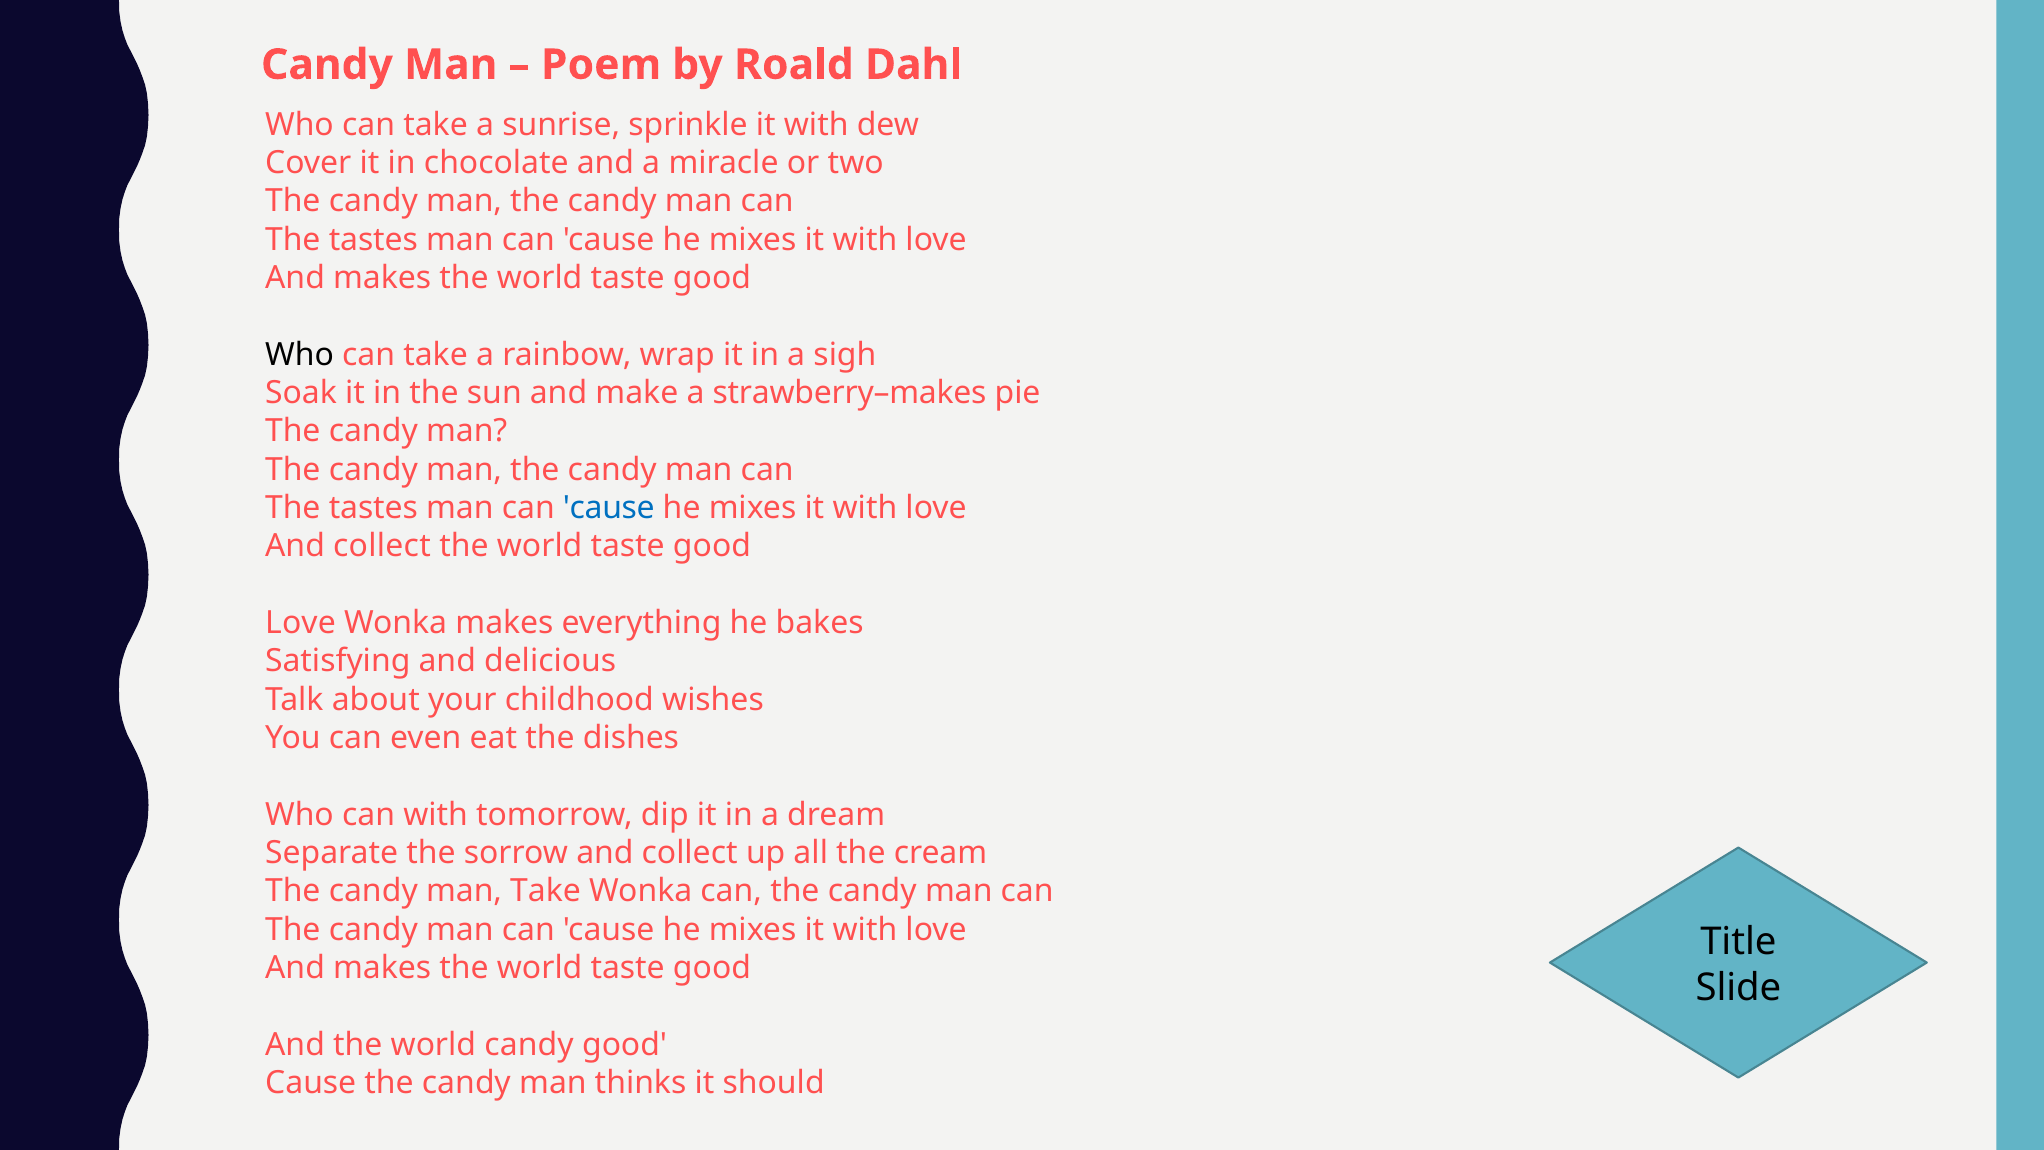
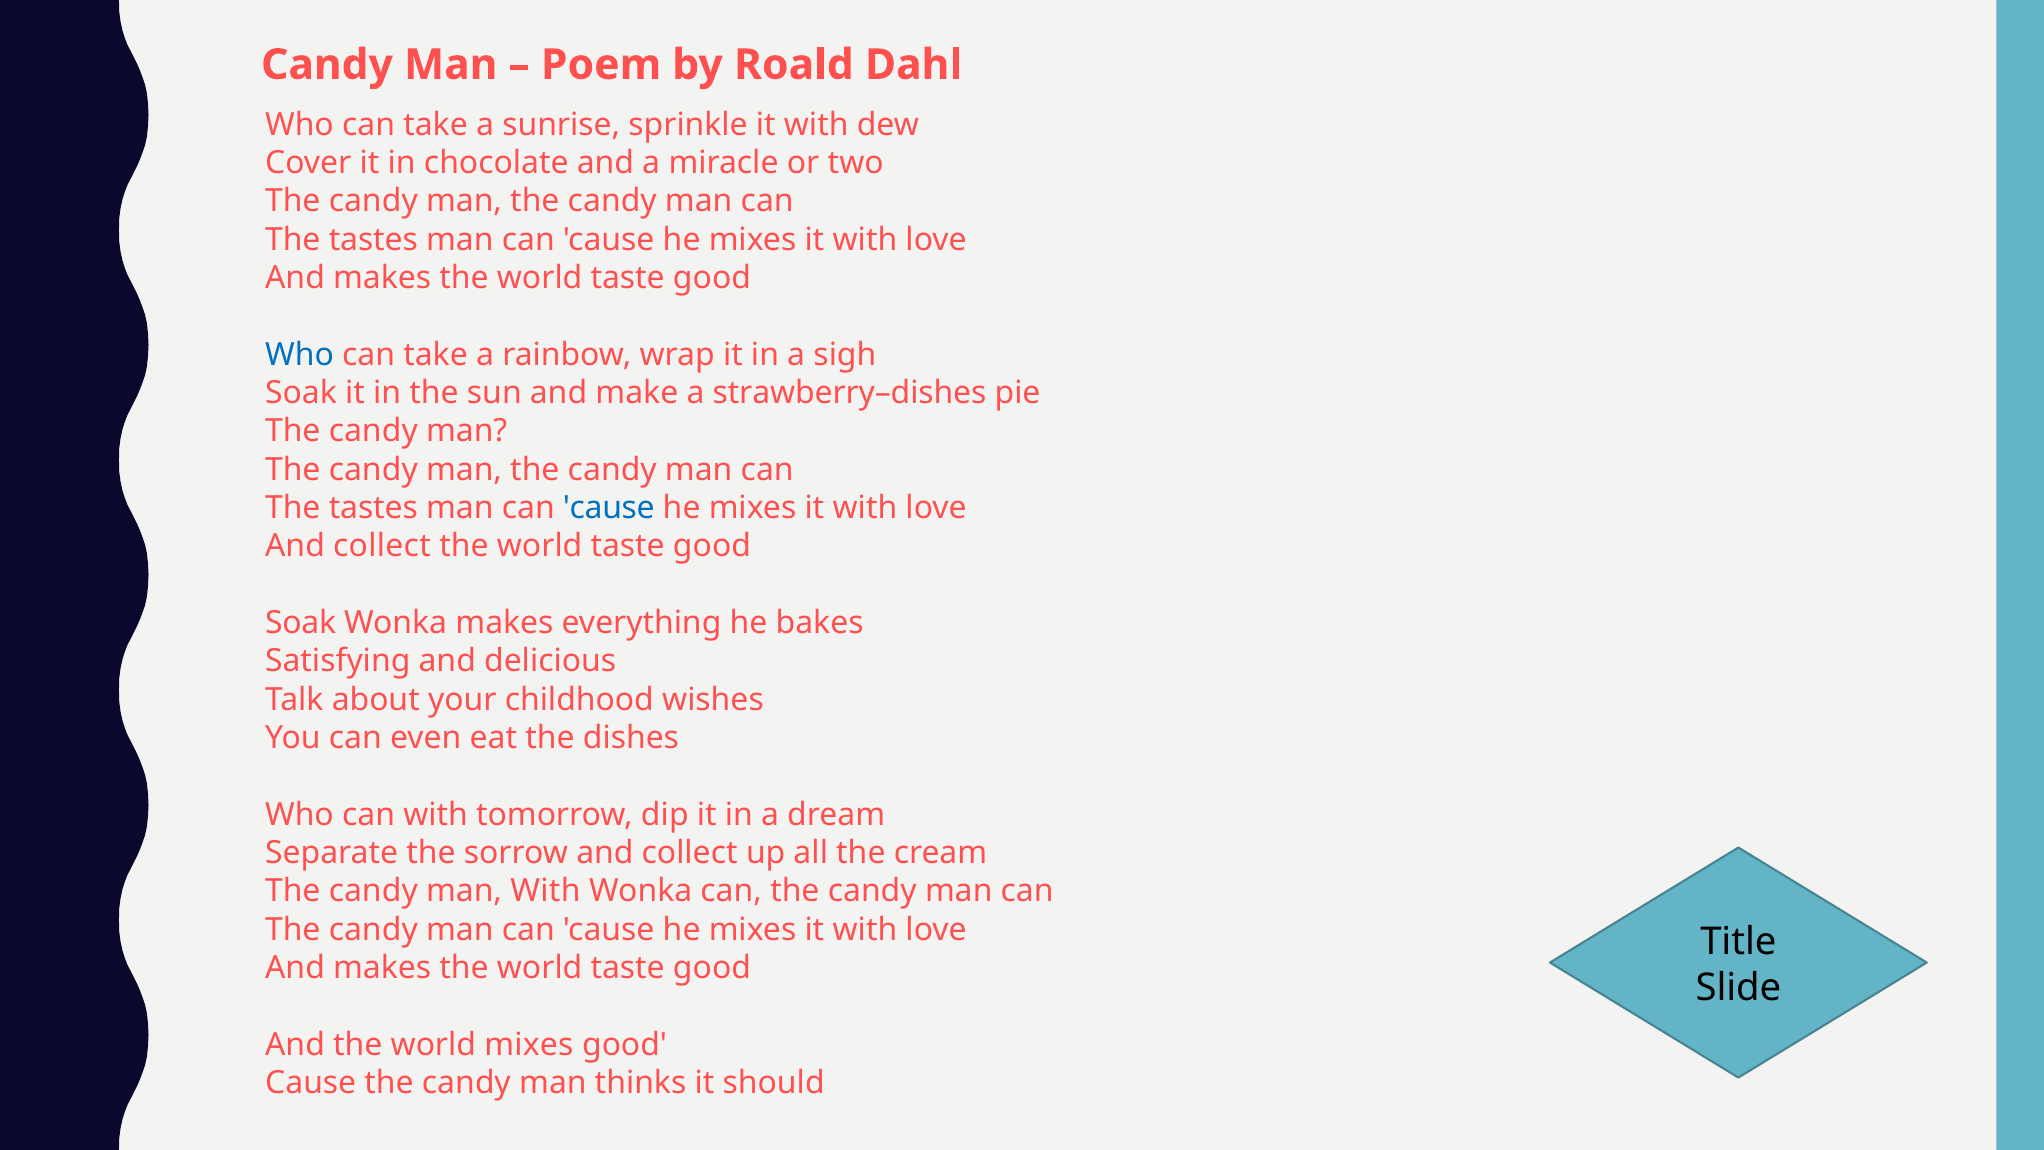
Who colour: black -> blue (300, 355)
strawberry–makes: strawberry–makes -> strawberry–dishes (850, 393)
Love: Love -> Soak (301, 623)
man Take: Take -> With (545, 891)
world candy: candy -> mixes (529, 1045)
